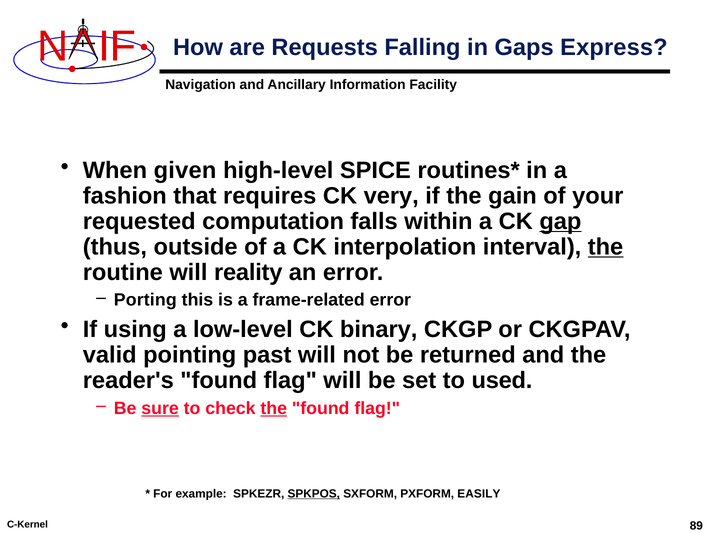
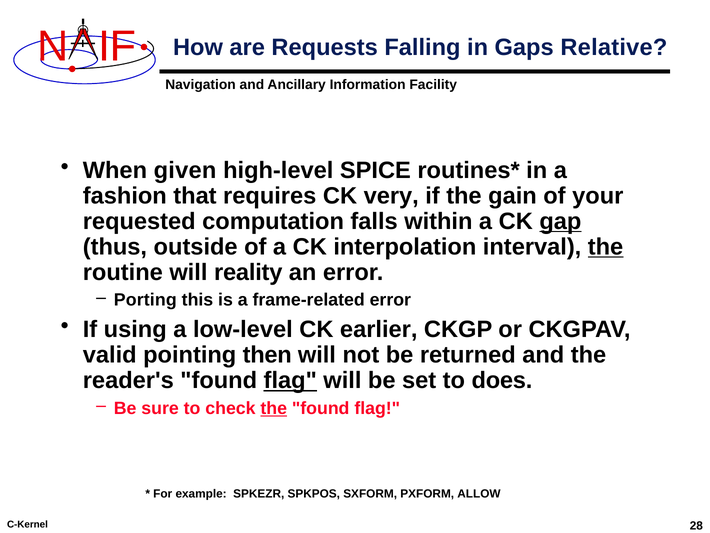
Express: Express -> Relative (614, 48)
binary: binary -> earlier (379, 329)
past: past -> then (267, 355)
flag underline: none -> present (290, 380)
used: used -> does (502, 380)
sure underline: present -> none (160, 408)
SPKPOS underline: present -> none (314, 493)
EASILY: EASILY -> ALLOW (479, 493)
89: 89 -> 28 (696, 525)
